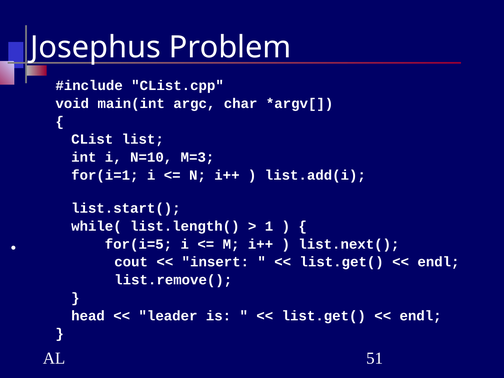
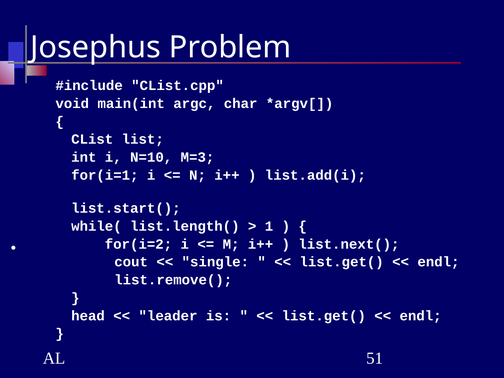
for(i=5: for(i=5 -> for(i=2 (138, 244)
insert: insert -> single (215, 262)
